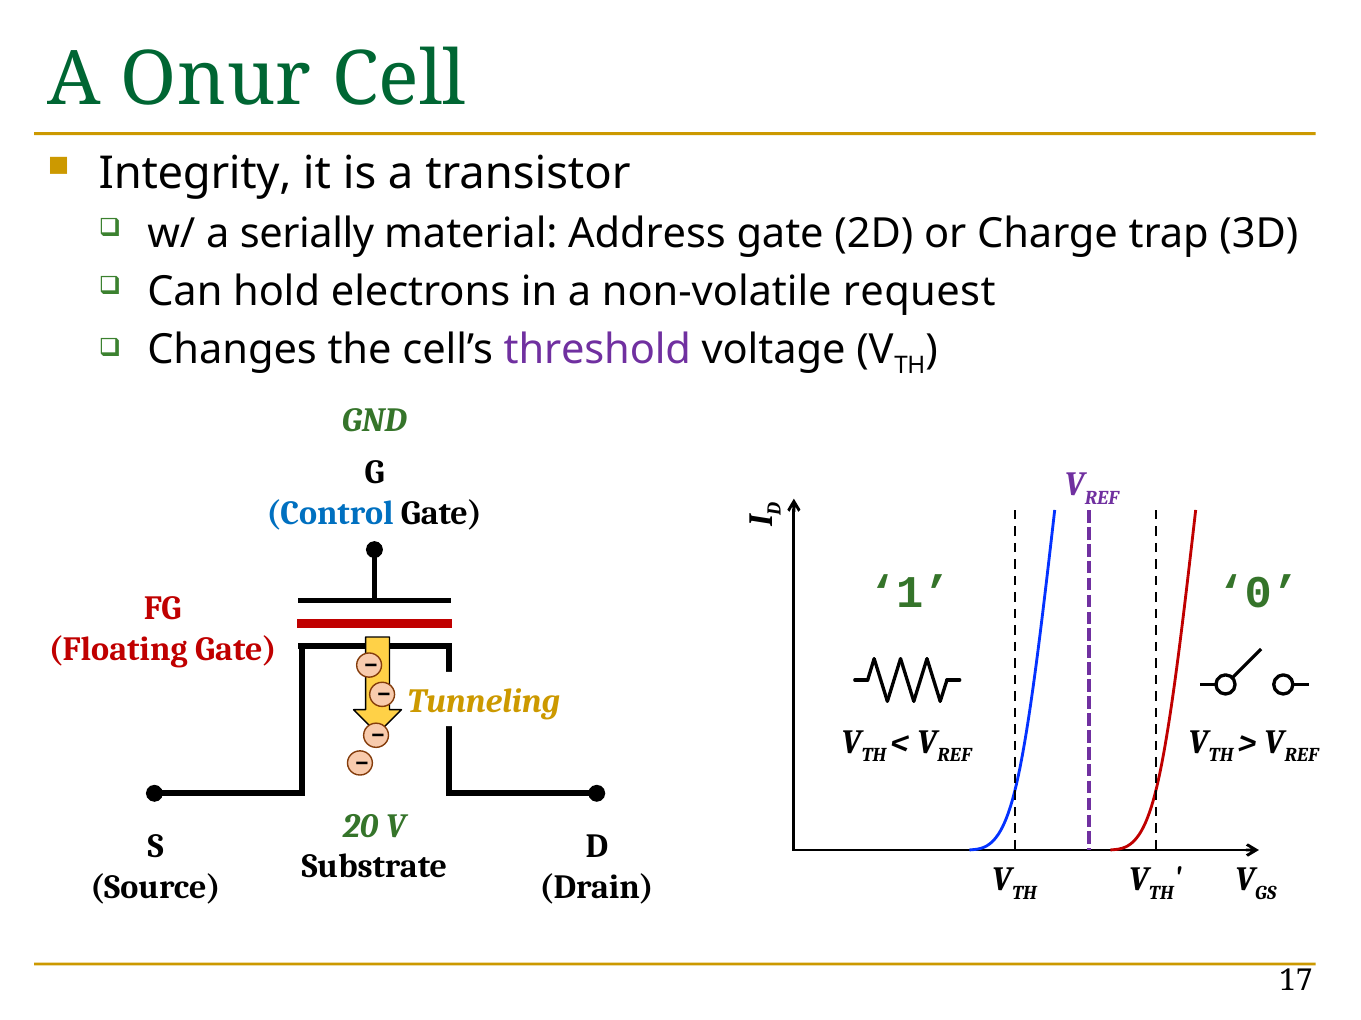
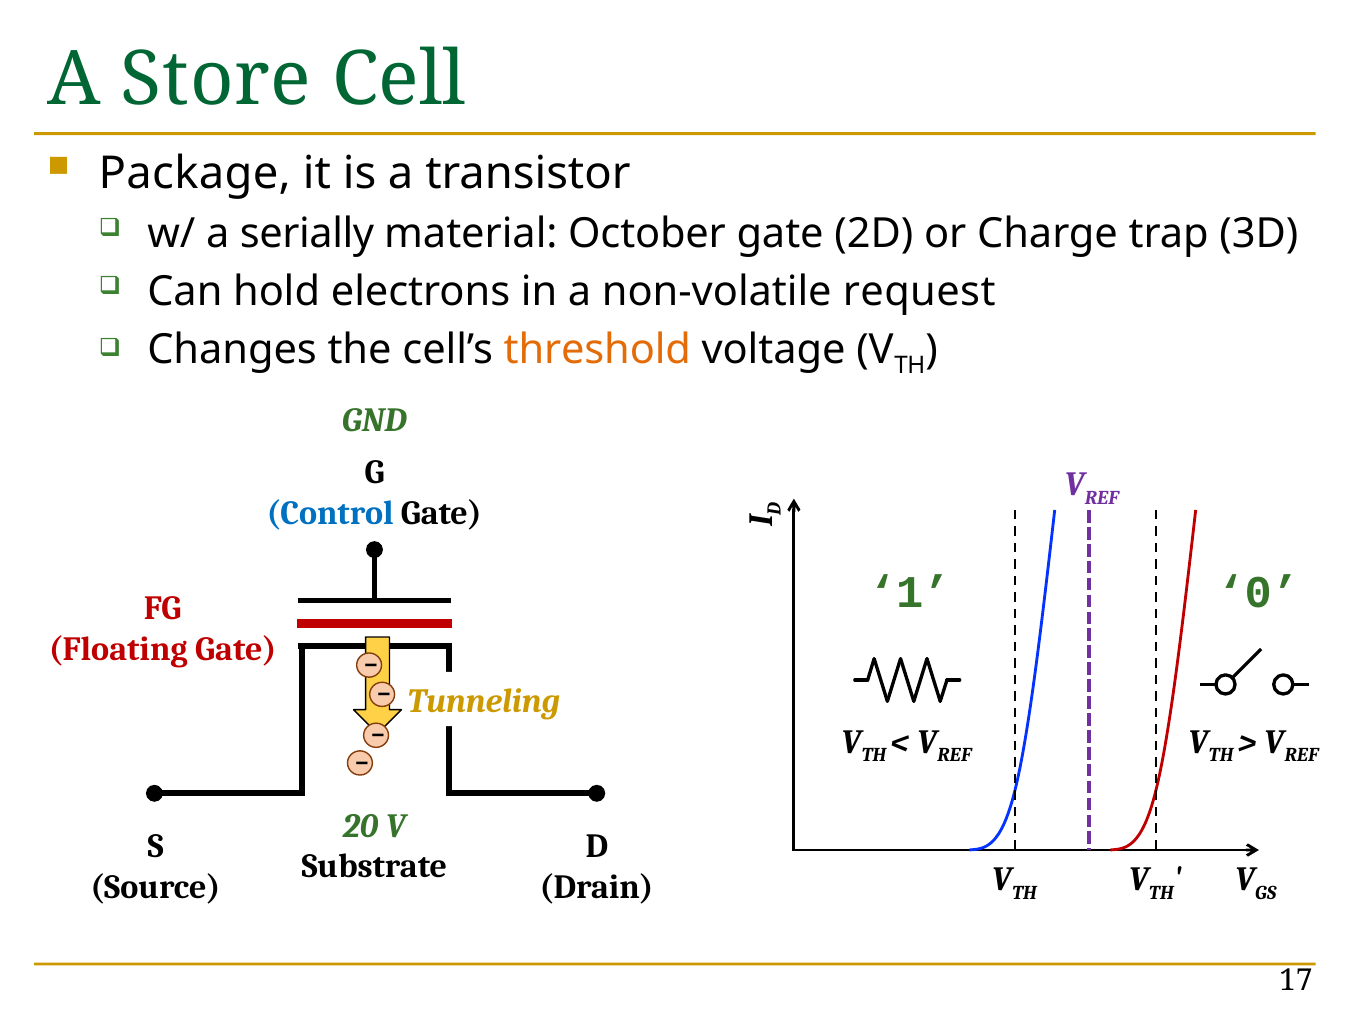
Onur: Onur -> Store (216, 80)
Integrity: Integrity -> Package (195, 173)
Address: Address -> October (647, 234)
threshold colour: purple -> orange (597, 350)
